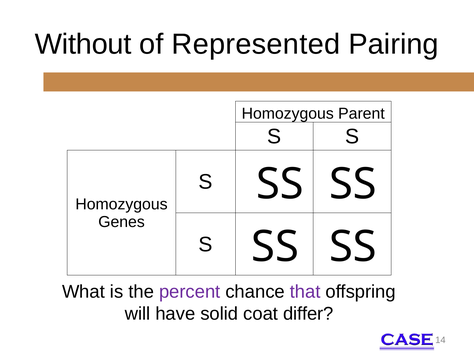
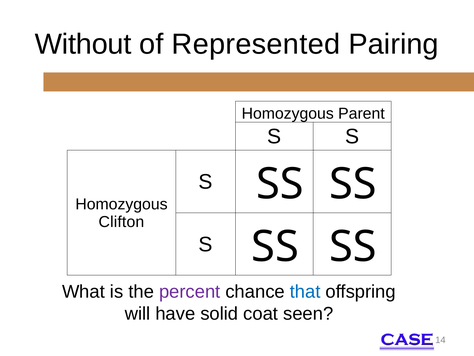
Genes: Genes -> Clifton (121, 222)
that colour: purple -> blue (305, 291)
differ: differ -> seen (308, 313)
